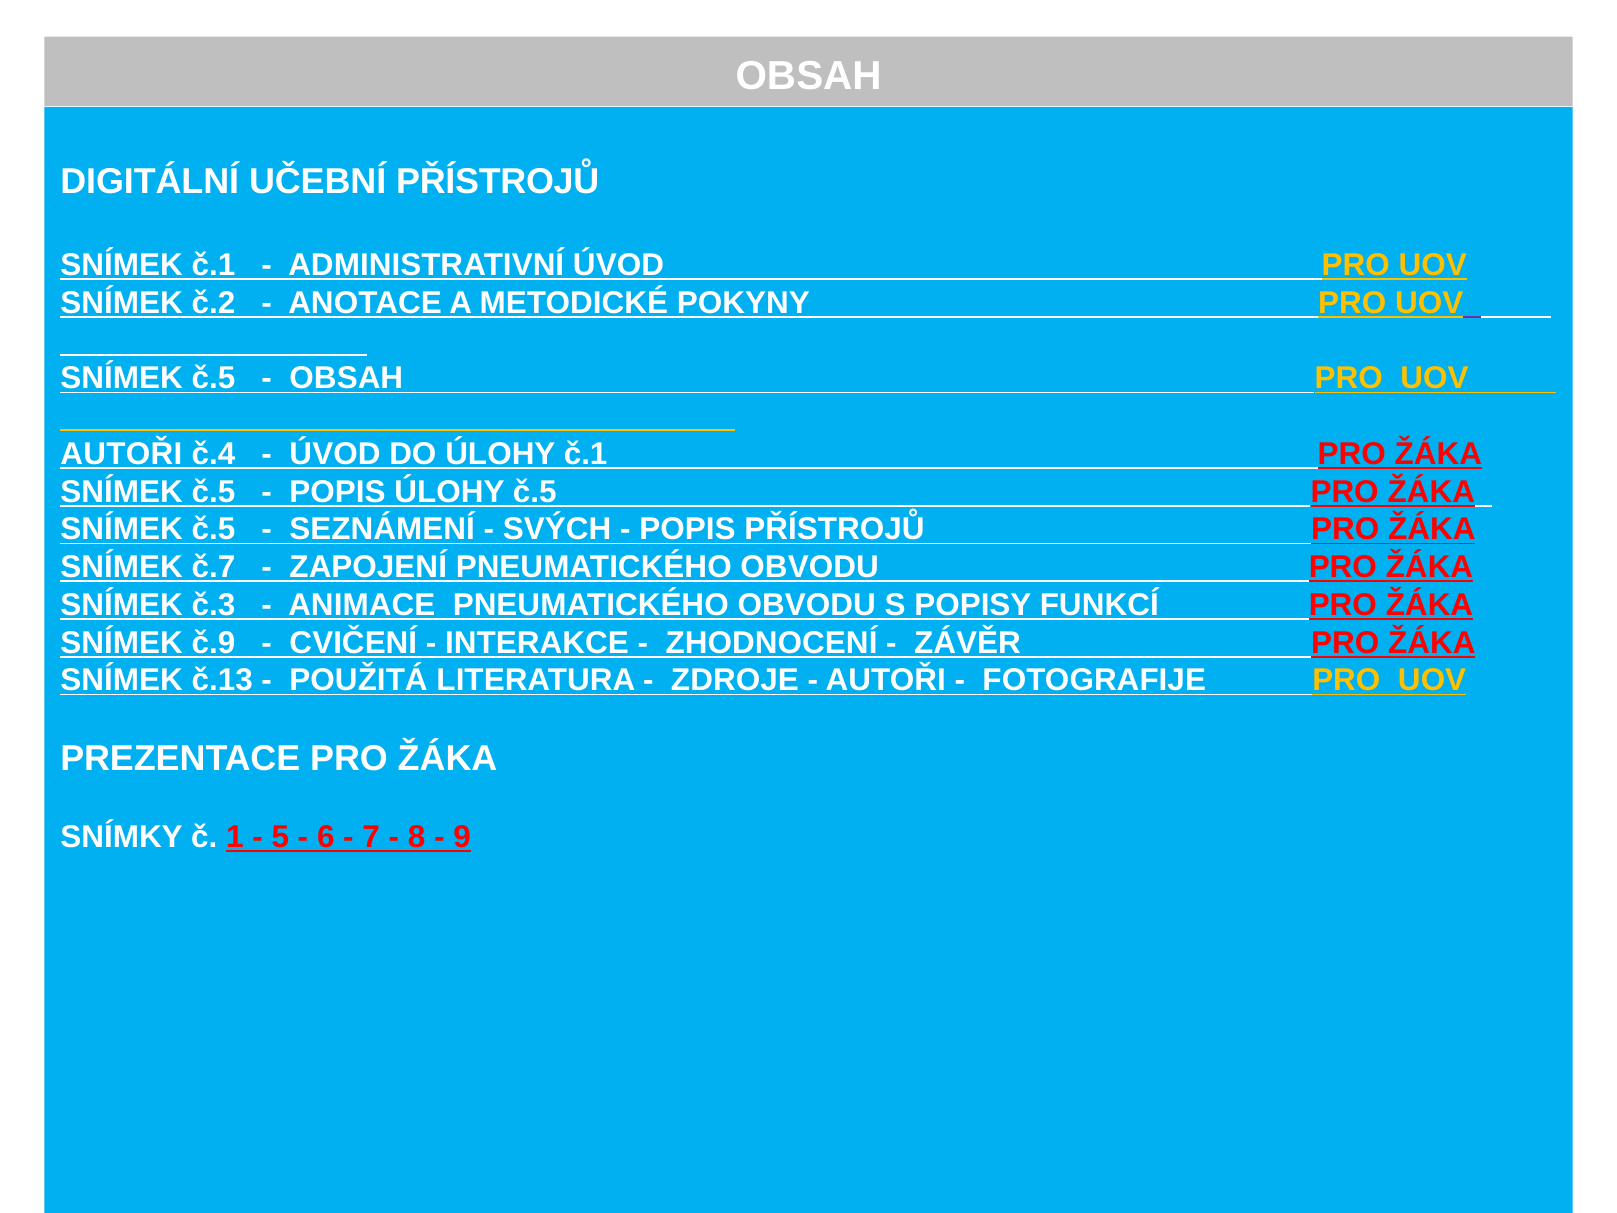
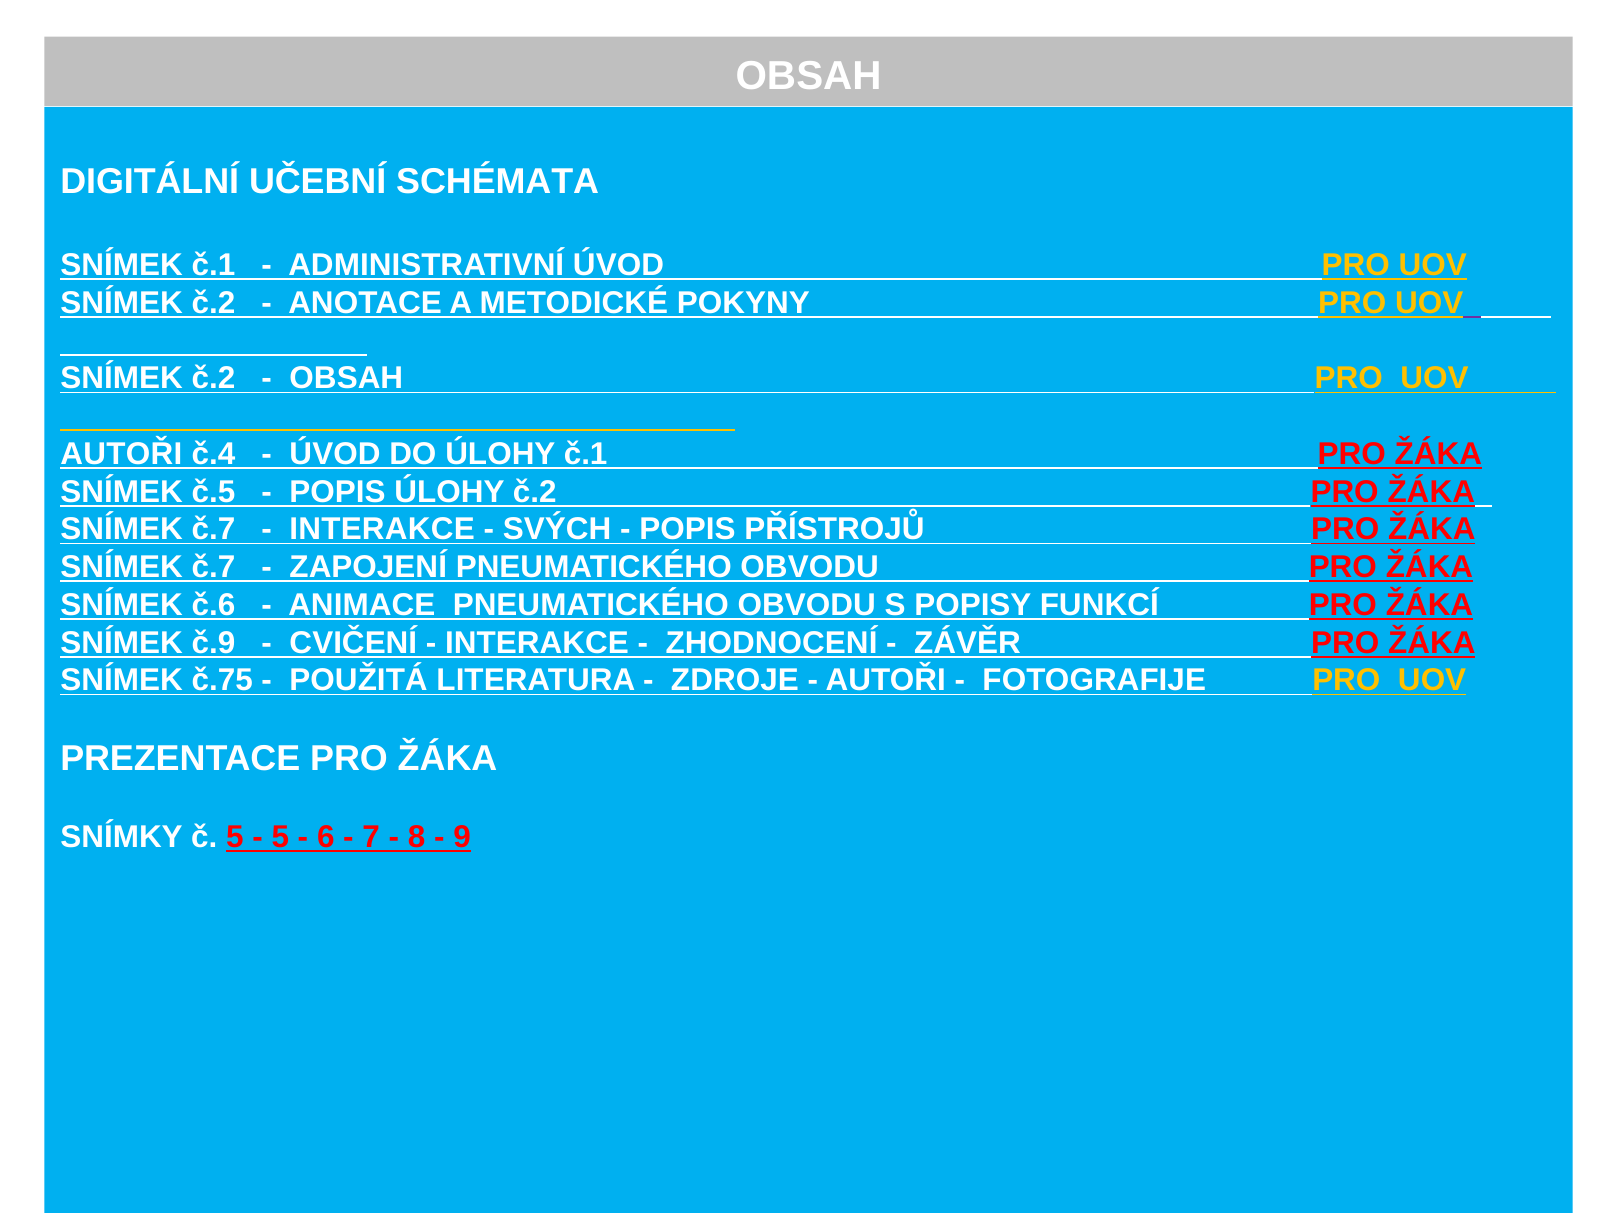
UČEBNÍ PŘÍSTROJŮ: PŘÍSTROJŮ -> SCHÉMATA (498, 182)
č.5: č.5 -> č.2 (213, 378)
ÚLOHY č.5: č.5 -> č.2 (535, 492)
č.5: č.5 -> č.7 (213, 529)
SEZNÁMENÍ: SEZNÁMENÍ -> INTERAKCE (382, 529)
č.3: č.3 -> č.6 (213, 605)
č.13: č.13 -> č.75 (222, 680)
č 1: 1 -> 5 (235, 837)
